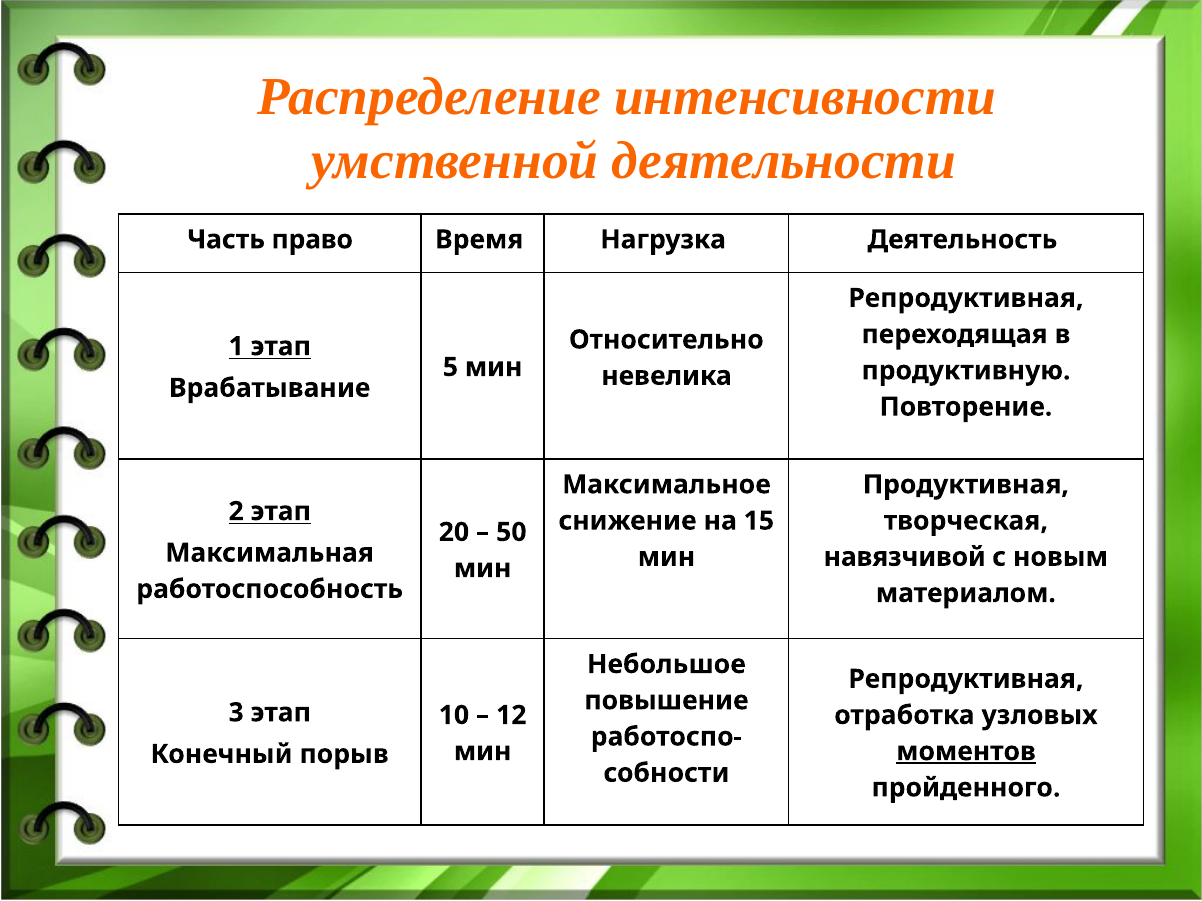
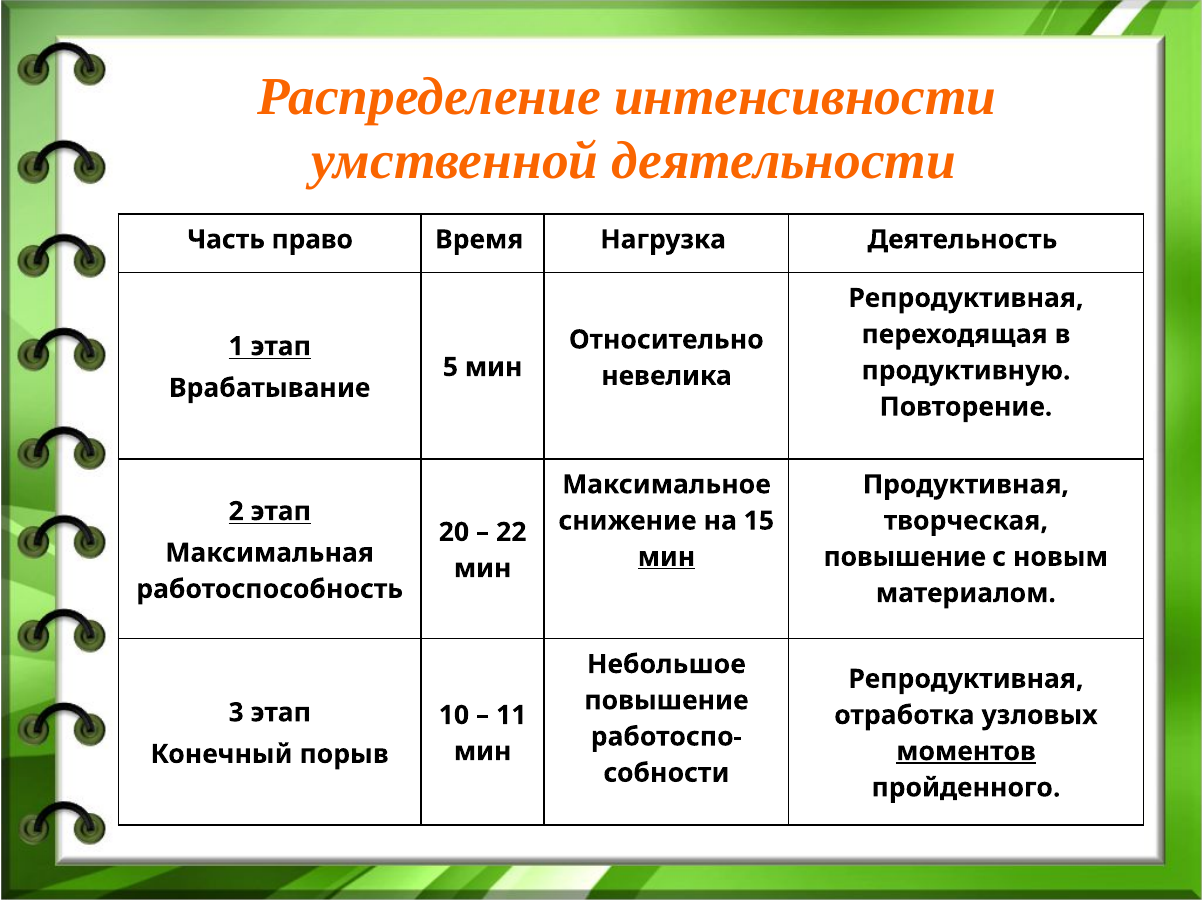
50: 50 -> 22 (511, 532)
мин underline: none -> present (666, 557)
навязчивой: навязчивой -> повышение (905, 557)
12: 12 -> 11 (511, 716)
